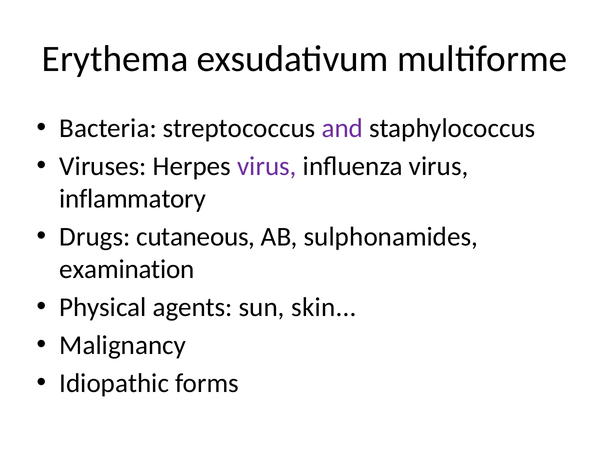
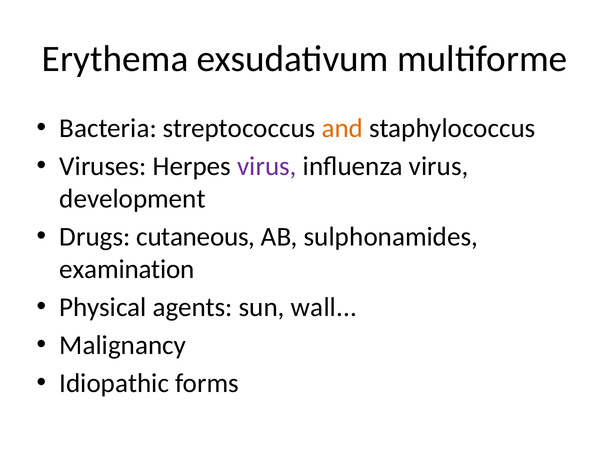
and colour: purple -> orange (342, 128)
inflammatory: inflammatory -> development (133, 198)
skin: skin -> wall (324, 307)
